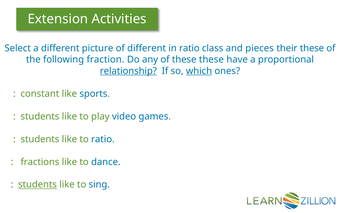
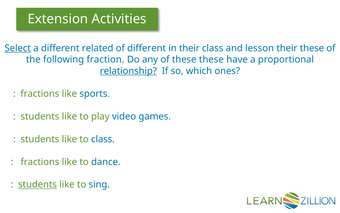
Select underline: none -> present (18, 48)
picture: picture -> related (98, 48)
in ratio: ratio -> their (189, 48)
pieces: pieces -> lesson (260, 48)
which underline: present -> none (199, 71)
constant: constant -> fractions (40, 93)
to ratio: ratio -> class (103, 139)
